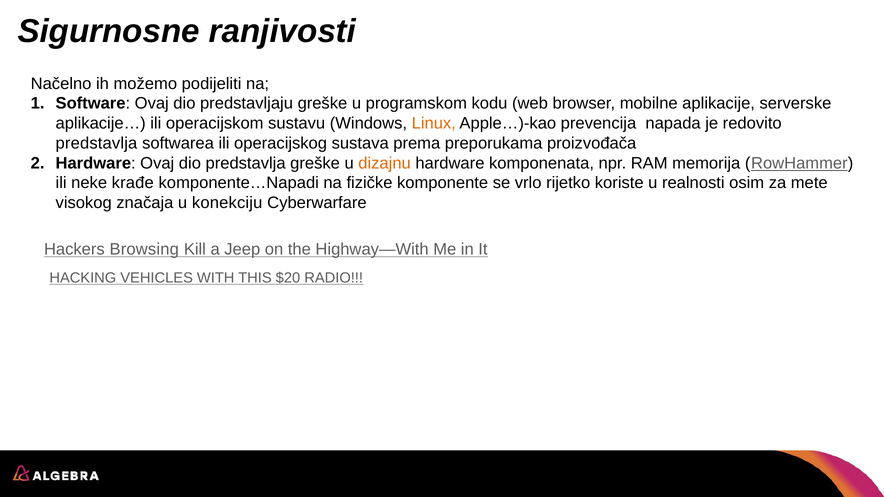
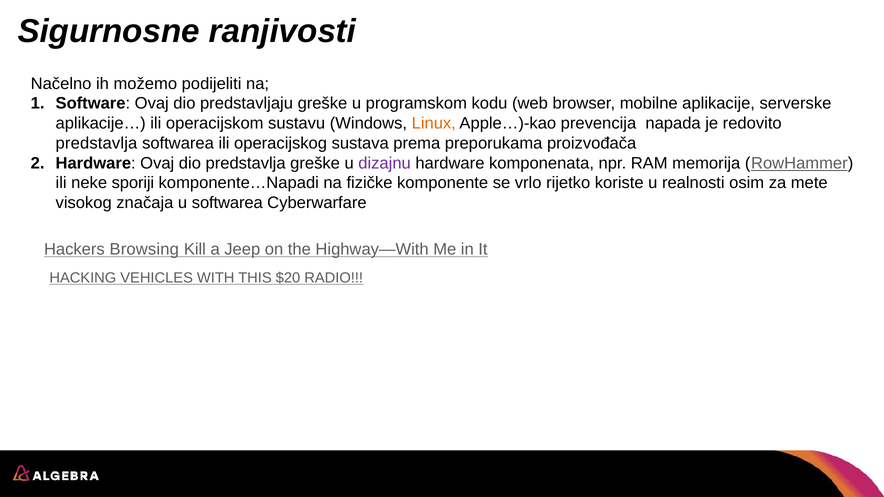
dizajnu colour: orange -> purple (385, 163)
krađe: krađe -> sporiji (133, 183)
u konekciju: konekciju -> softwarea (227, 203)
